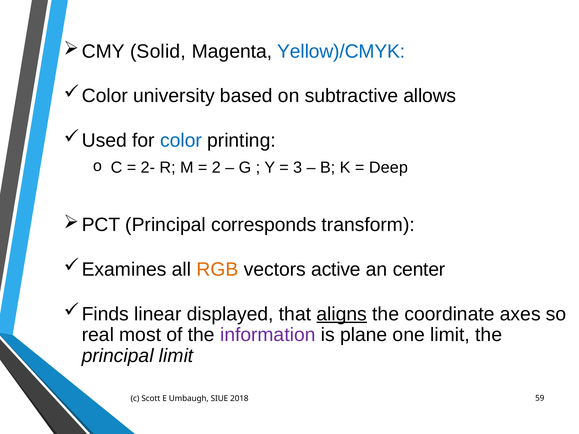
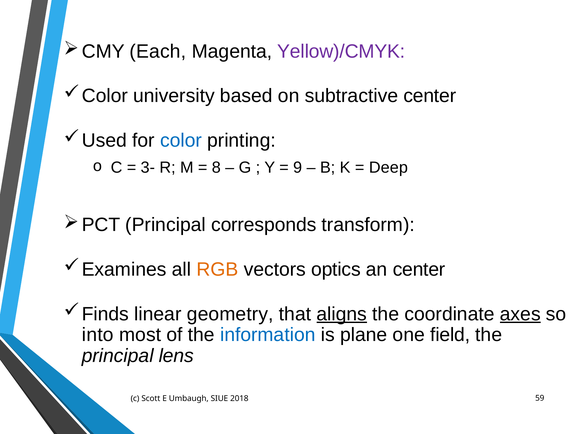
Solid: Solid -> Each (158, 51)
Yellow)/CMYK colour: blue -> purple (341, 51)
subtractive allows: allows -> center (430, 96)
2-: 2- -> 3- (148, 168)
2: 2 -> 8 (216, 168)
3: 3 -> 9 (298, 168)
active: active -> optics (336, 270)
displayed: displayed -> geometry (230, 314)
axes underline: none -> present (520, 314)
real: real -> into (98, 335)
information colour: purple -> blue (268, 335)
one limit: limit -> field (450, 335)
principal limit: limit -> lens (176, 356)
